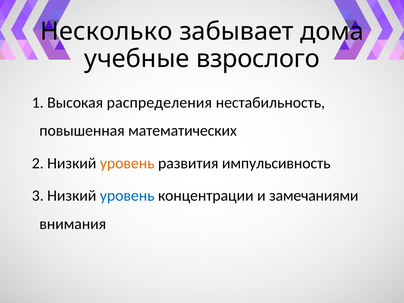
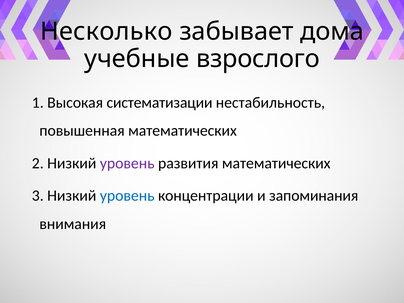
распределения: распределения -> систематизации (160, 103)
уровень colour: orange -> purple (127, 163)
развития импульсивность: импульсивность -> математических (276, 163)
замечаниями: замечаниями -> запоминания (314, 196)
